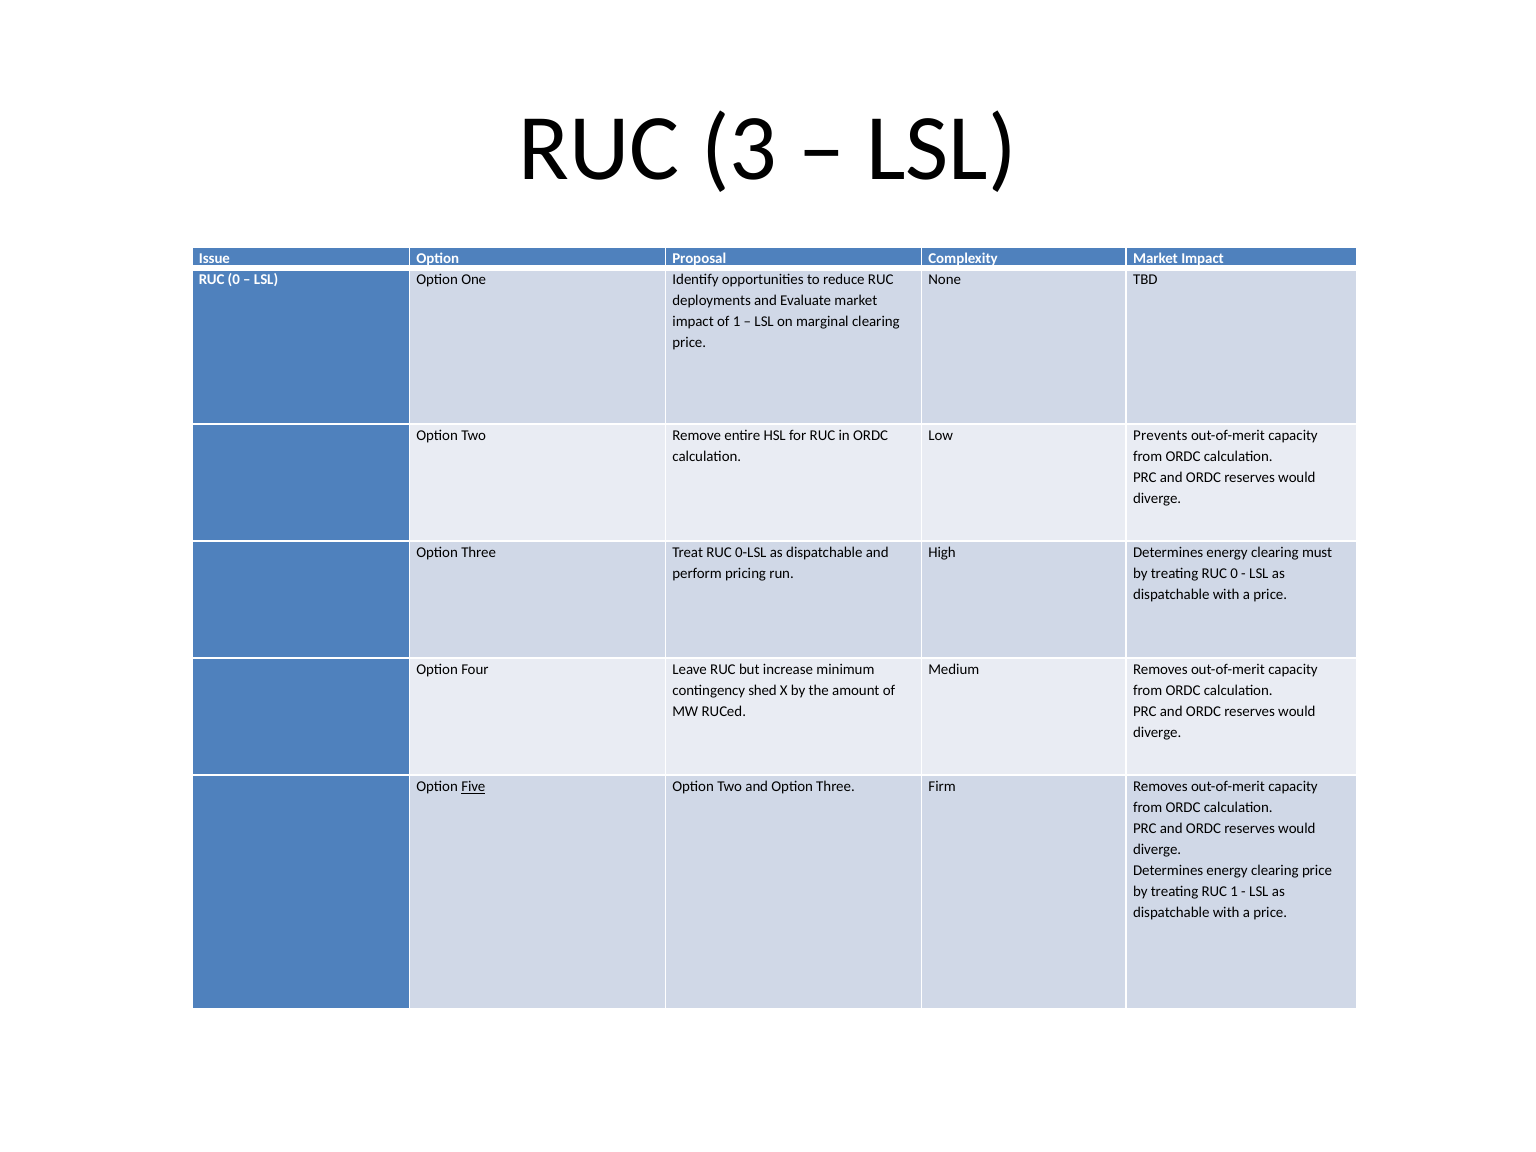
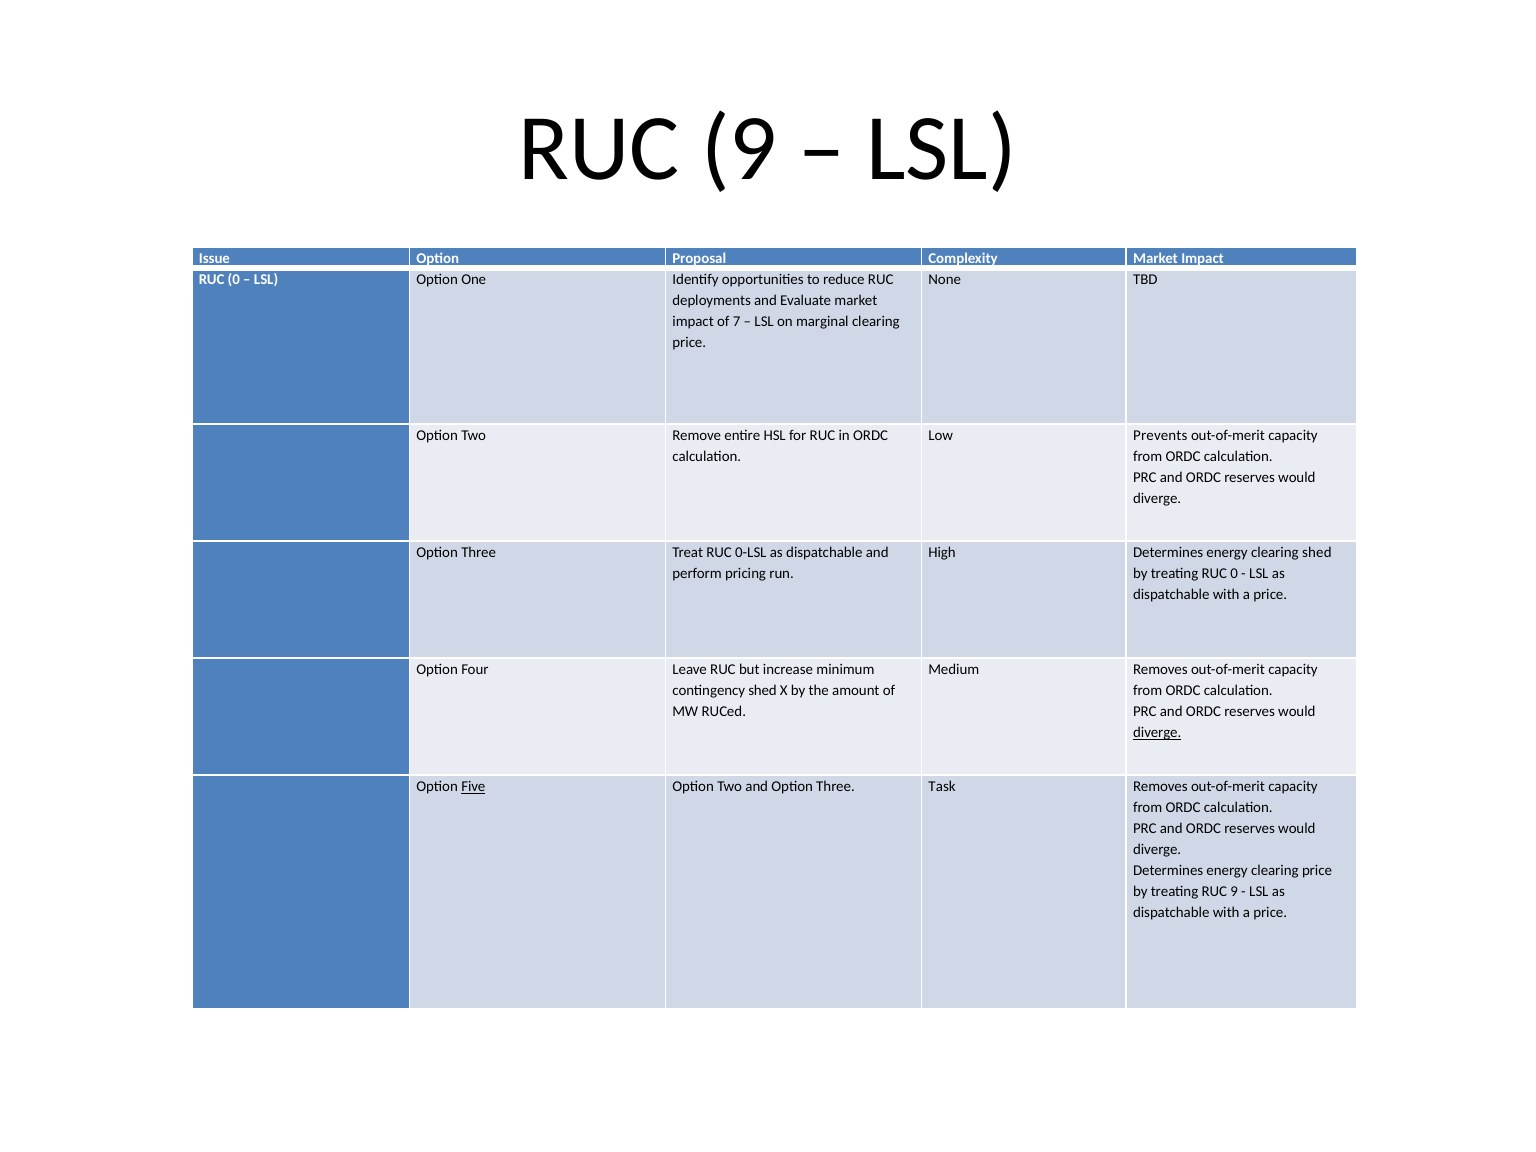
3: 3 -> 9 (739, 149)
of 1: 1 -> 7 (737, 322)
clearing must: must -> shed (1317, 553)
diverge underline: none -> present (1157, 733)
Firm: Firm -> Task (942, 787)
treating RUC 1: 1 -> 9 (1234, 891)
